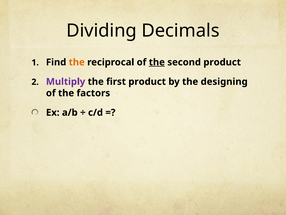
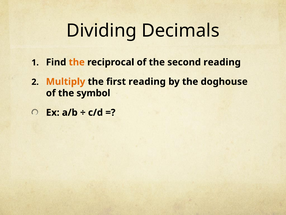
the underline: present -> none (157, 62)
second product: product -> reading (222, 62)
Multiply colour: purple -> orange (66, 81)
first product: product -> reading (147, 81)
designing: designing -> doghouse (224, 81)
factors: factors -> symbol (93, 93)
